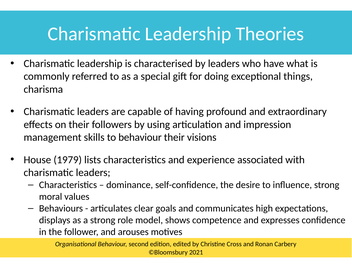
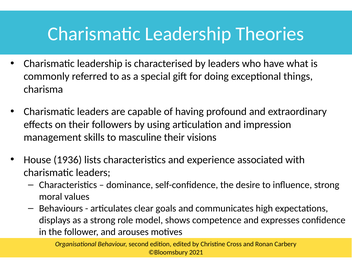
to behaviour: behaviour -> masculine (140, 137)
1979: 1979 -> 1936 (68, 160)
